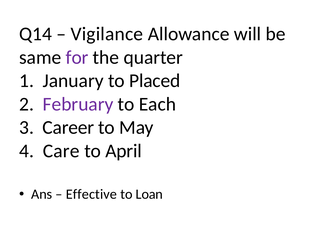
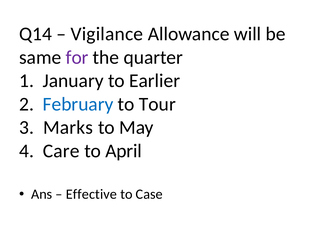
Placed: Placed -> Earlier (155, 81)
February colour: purple -> blue (78, 104)
Each: Each -> Tour (157, 104)
Career: Career -> Marks (68, 128)
Loan: Loan -> Case (149, 195)
